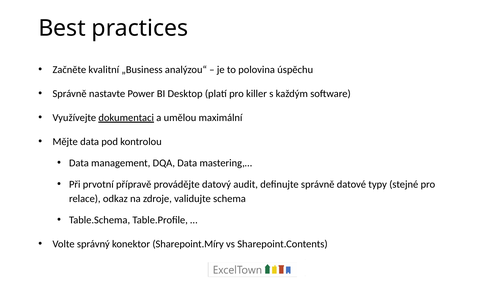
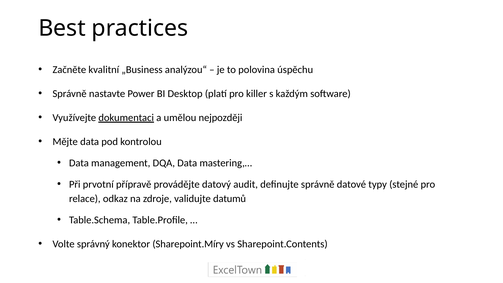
maximální: maximální -> nejpozději (220, 118)
schema: schema -> datumů (230, 199)
